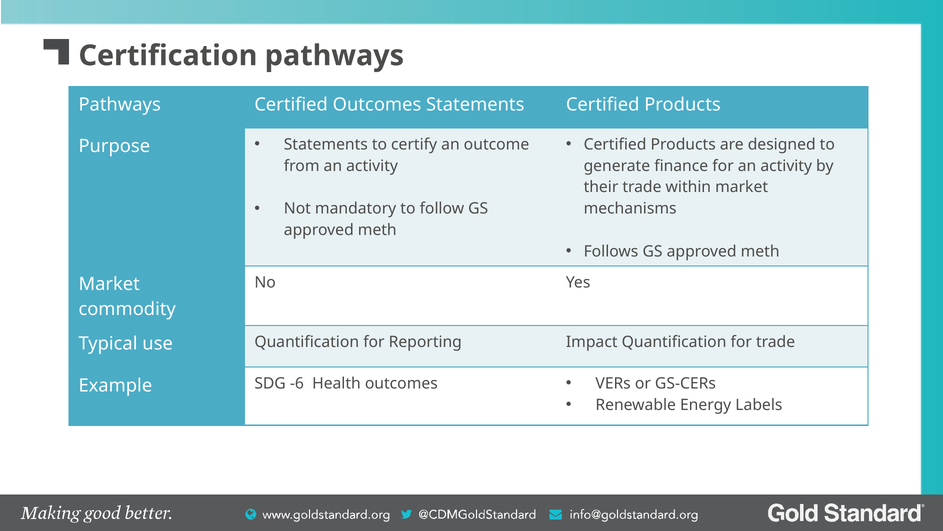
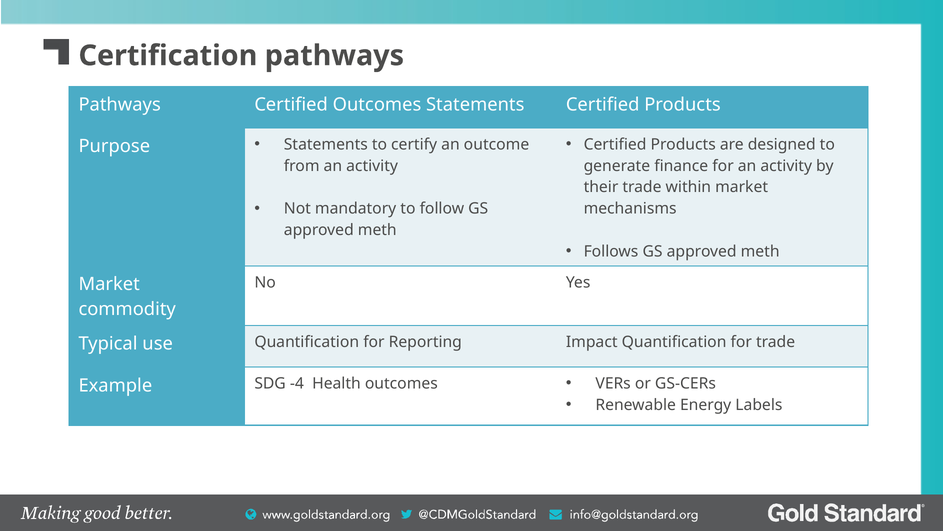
-6: -6 -> -4 (297, 383)
